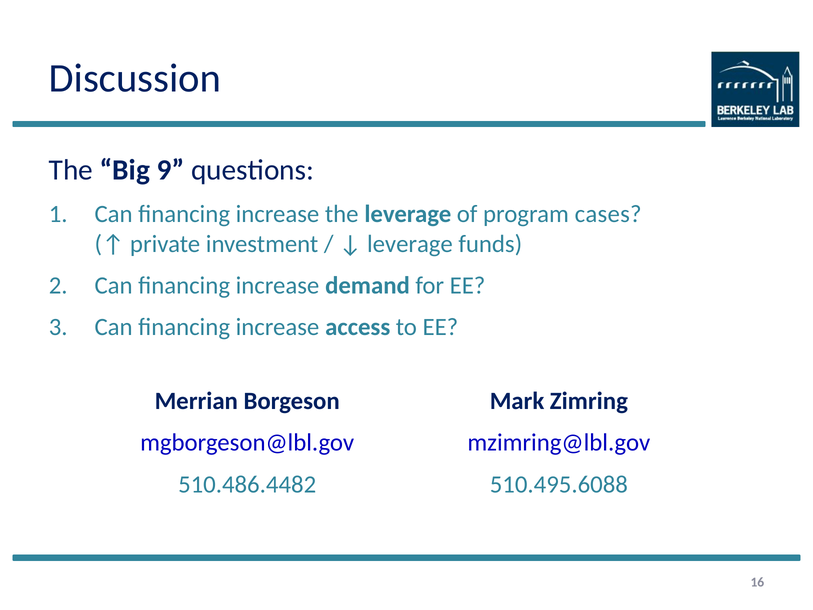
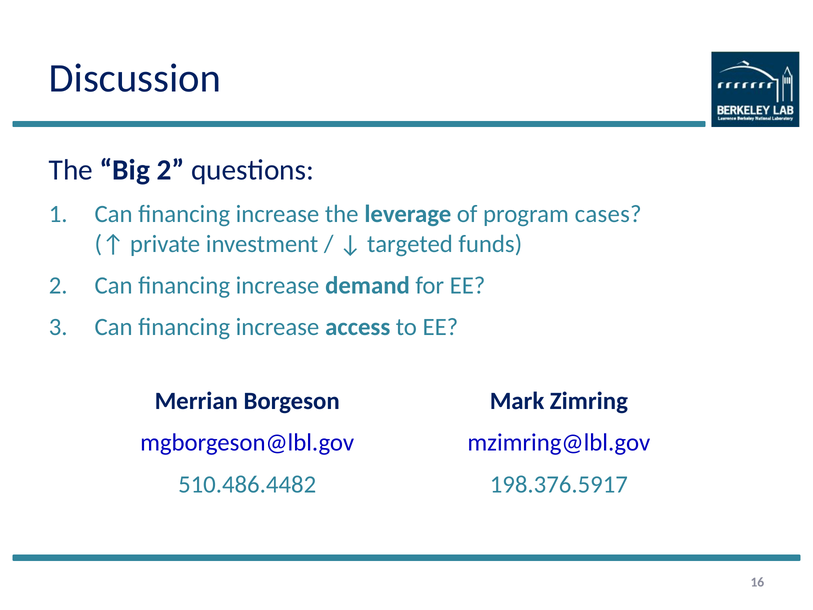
Big 9: 9 -> 2 (171, 170)
leverage: leverage -> targeted (410, 244)
510.495.6088: 510.495.6088 -> 198.376.5917 (559, 484)
